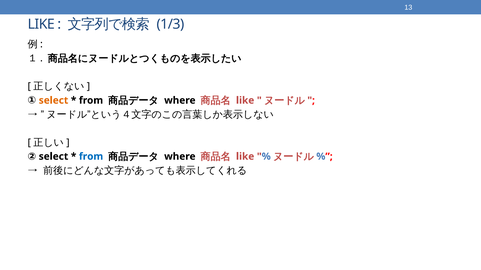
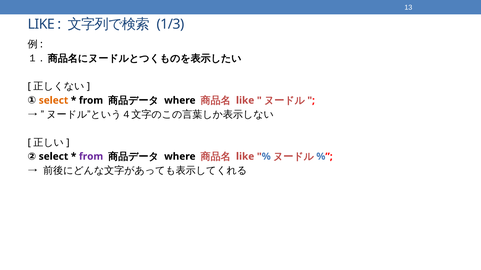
from colour: blue -> purple (91, 157)
